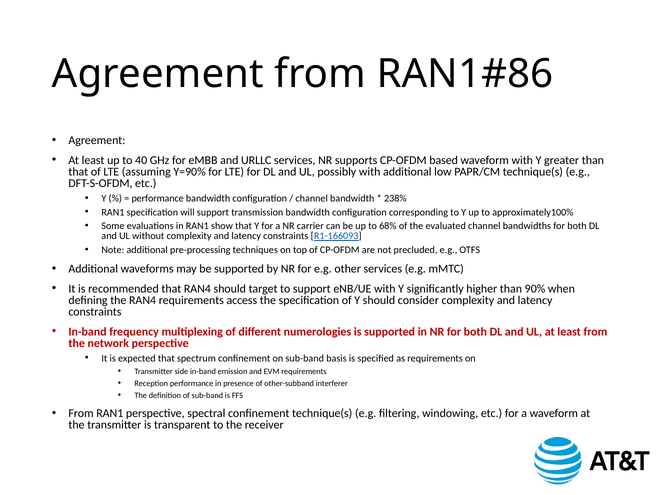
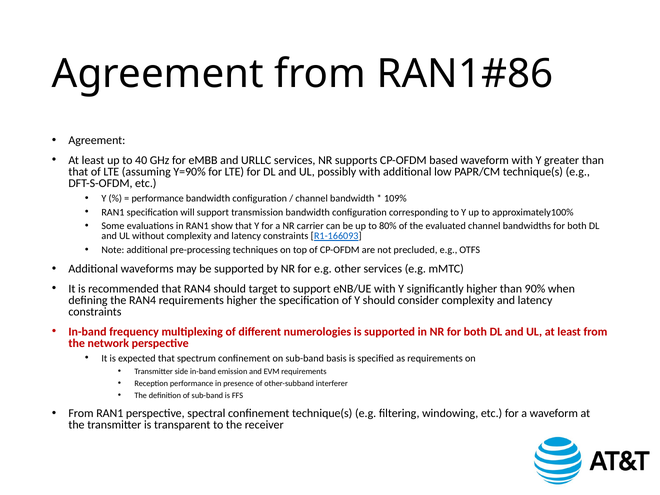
238%: 238% -> 109% (395, 198)
68%: 68% -> 80% (388, 226)
requirements access: access -> higher (242, 300)
